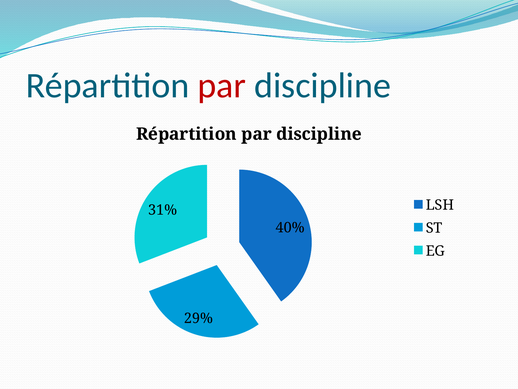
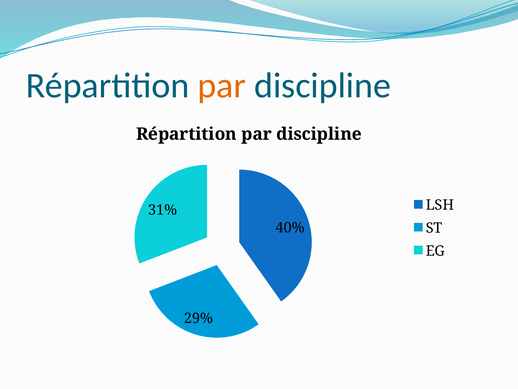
par colour: red -> orange (222, 86)
